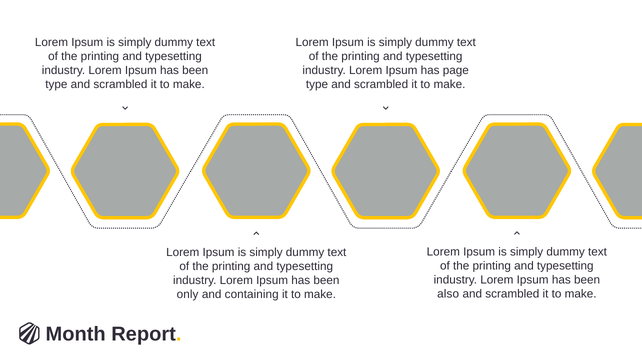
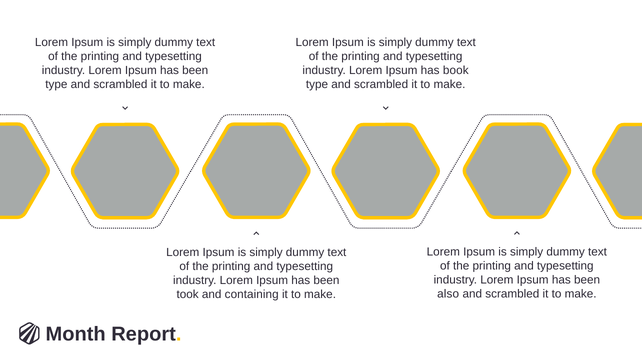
page: page -> book (456, 70)
only: only -> took (188, 294)
